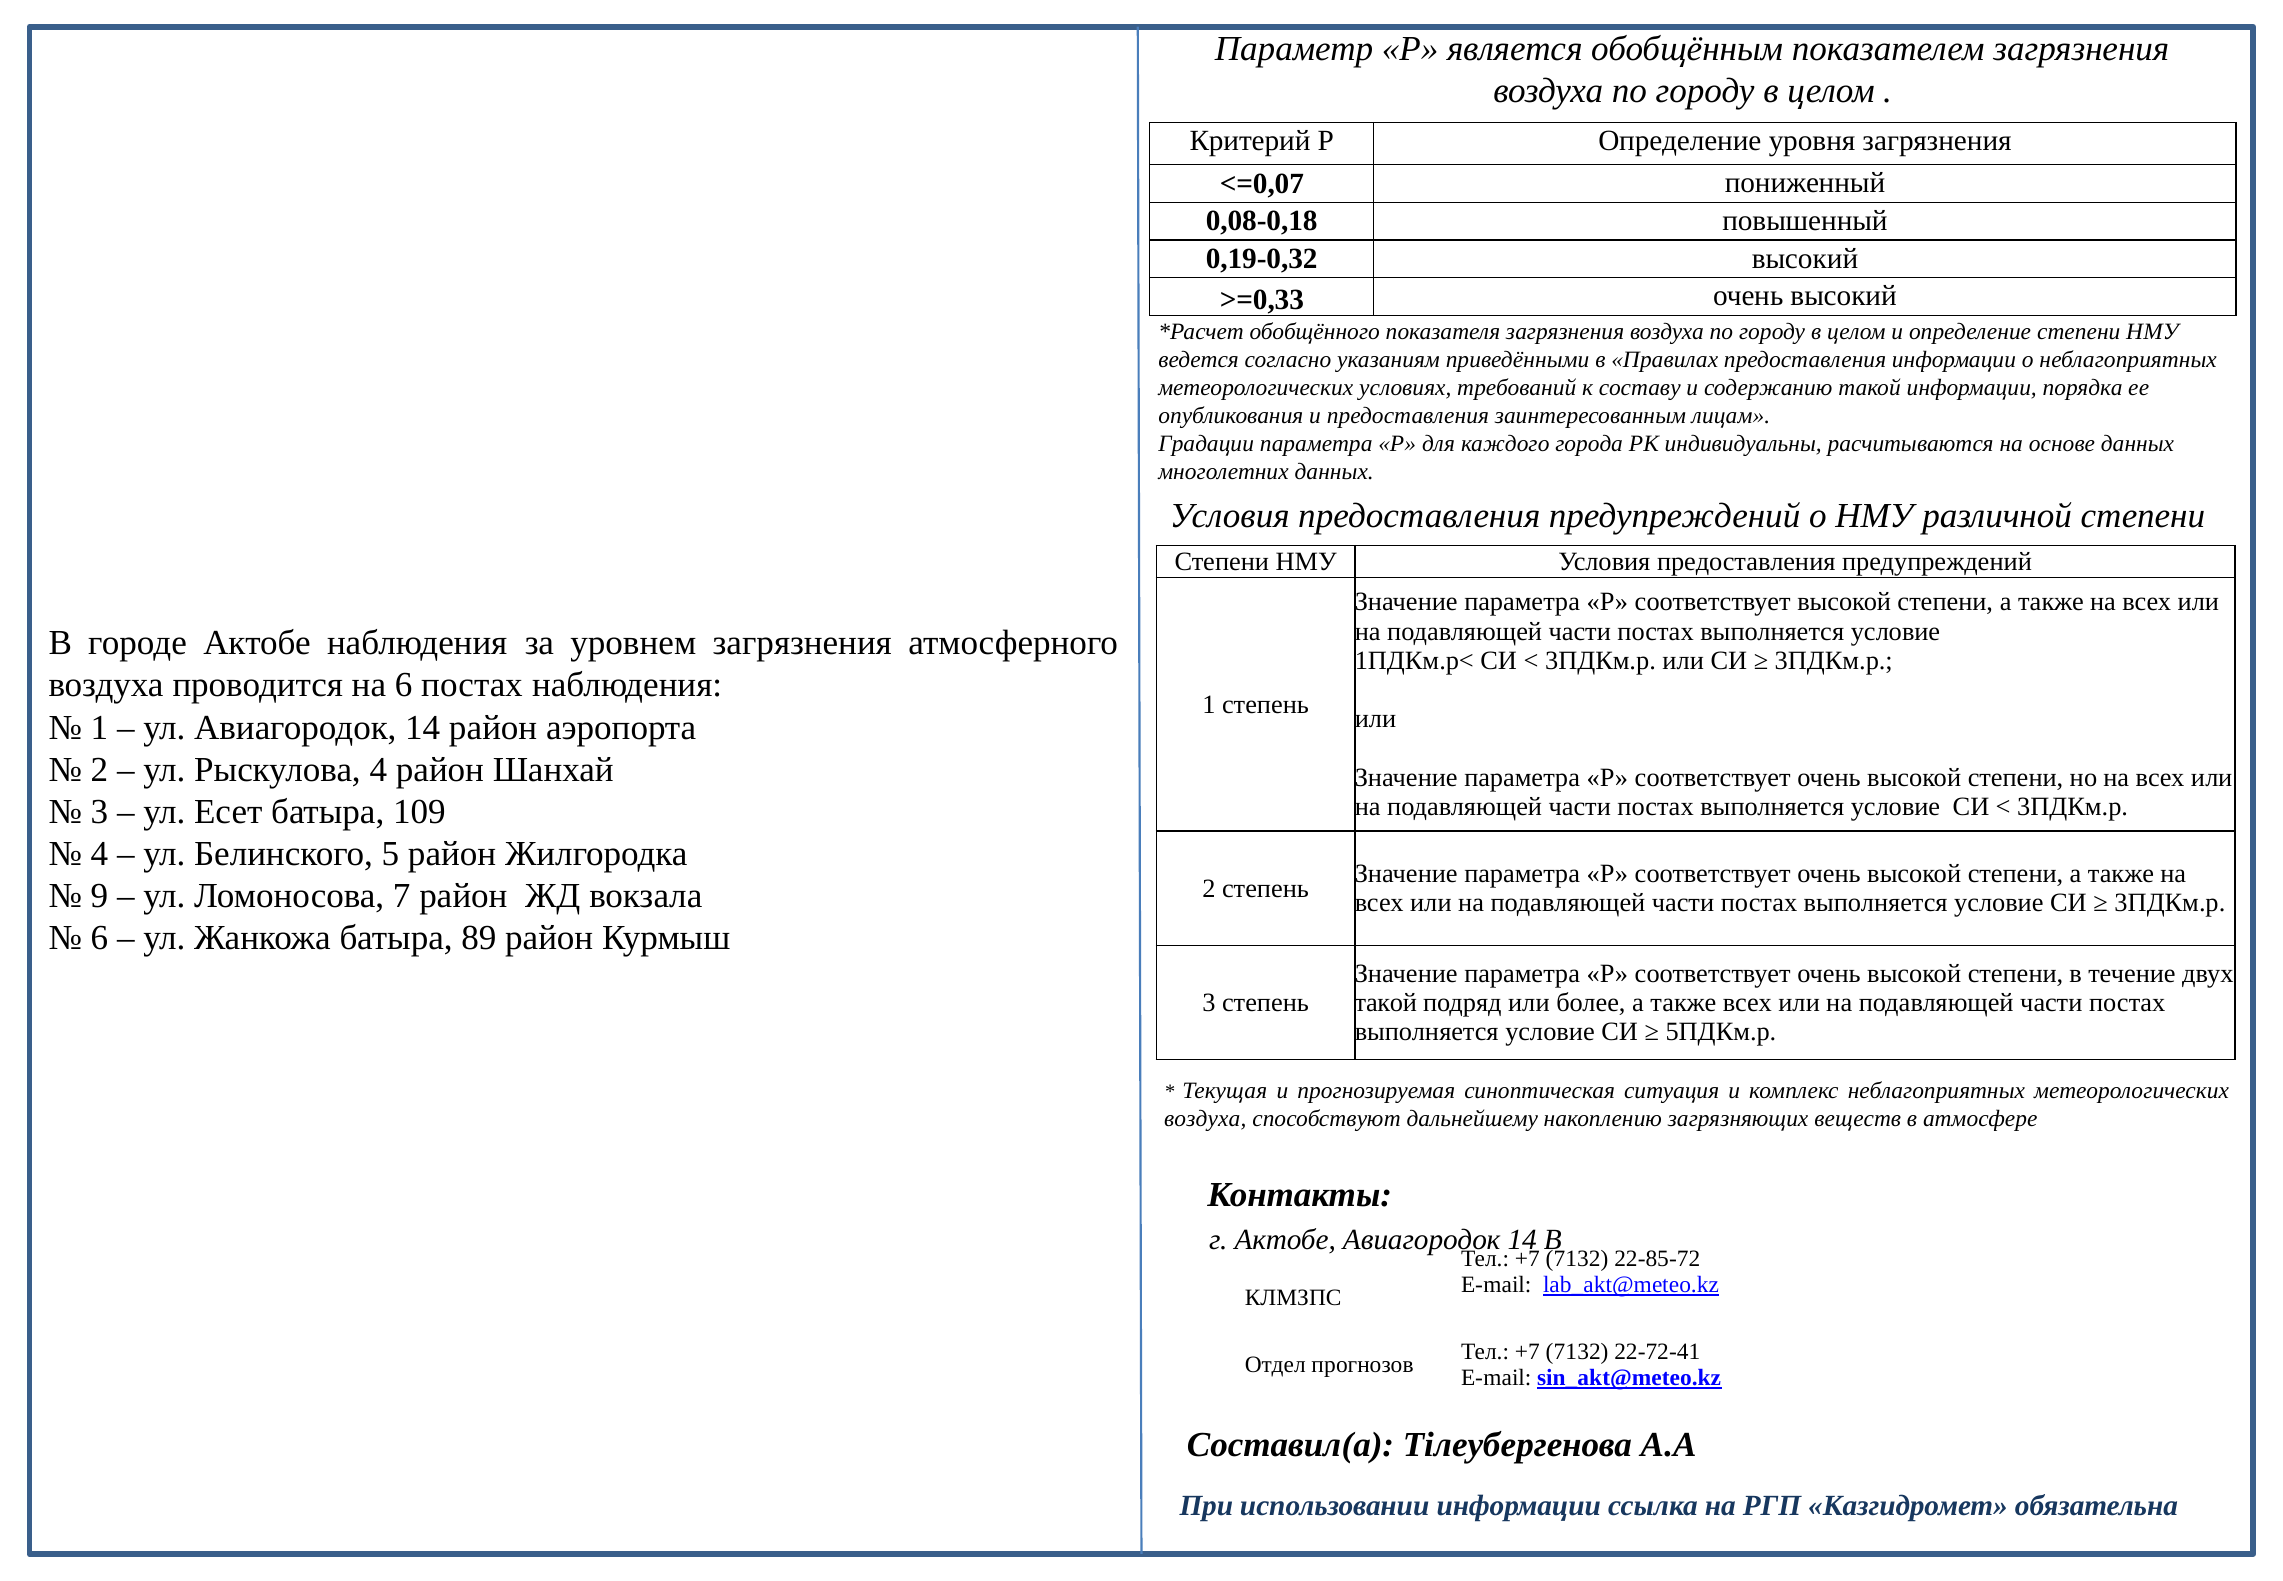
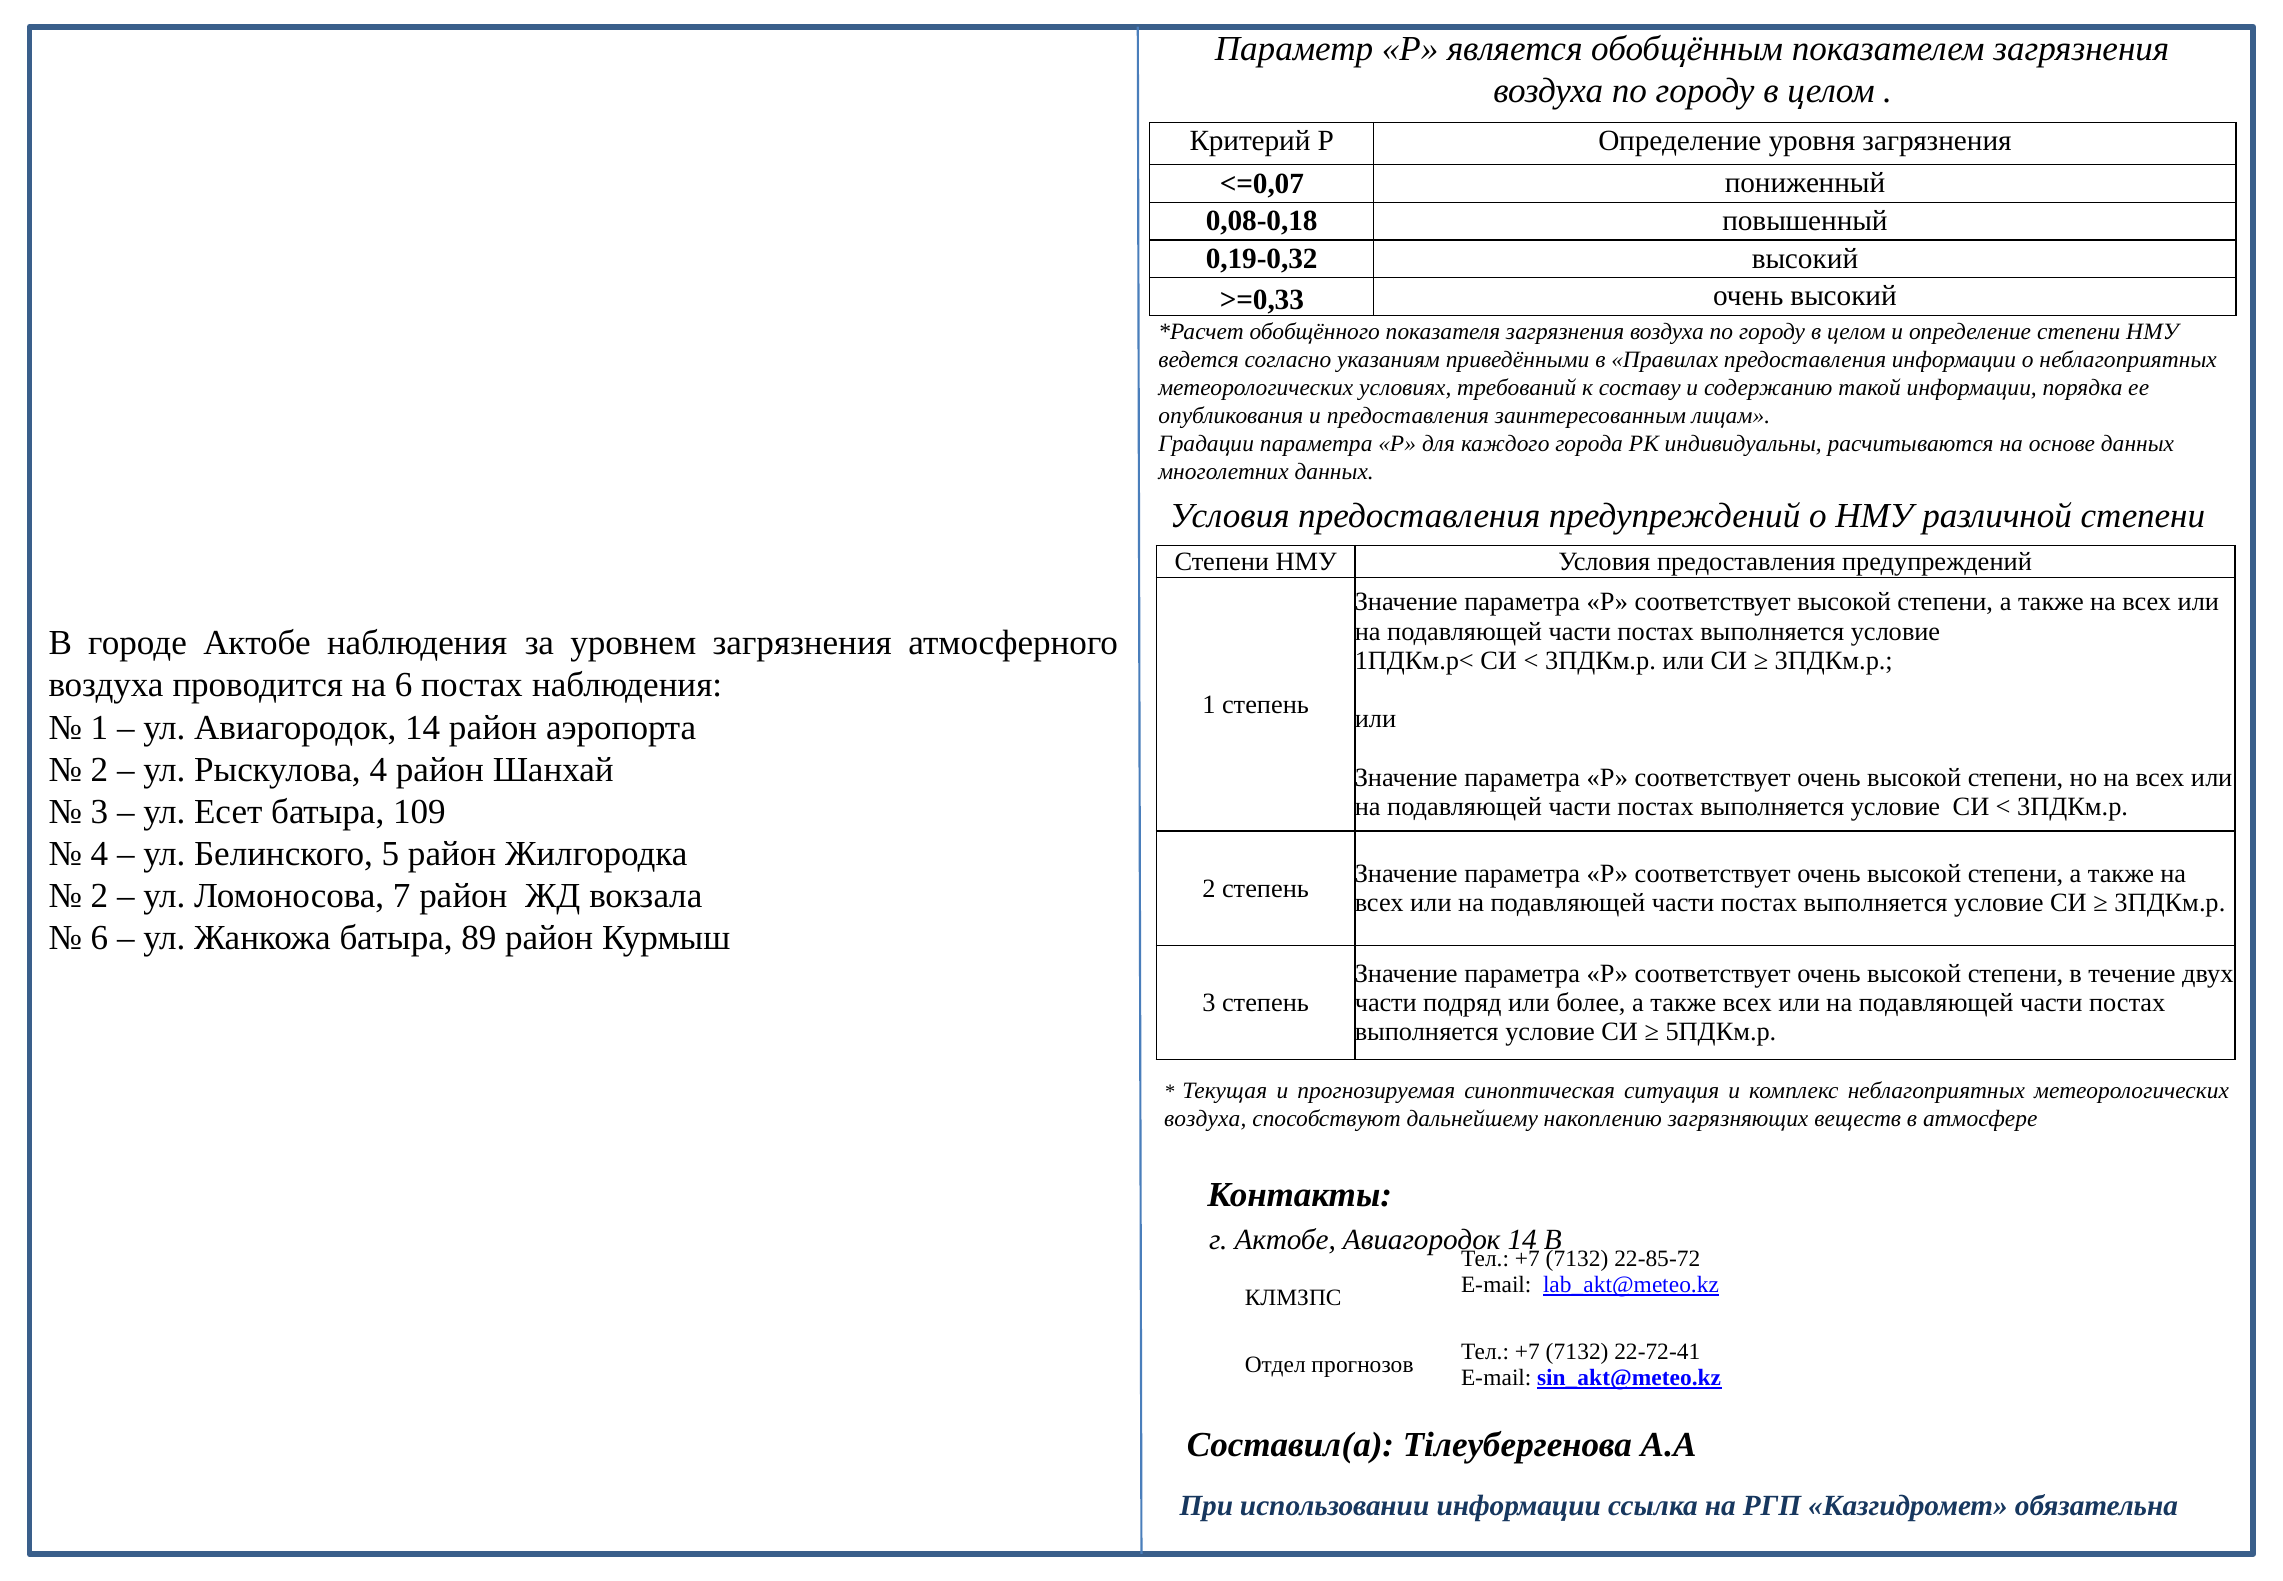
9: 9 -> 2 (99, 896)
такой: такой -> части (1386, 1002)
